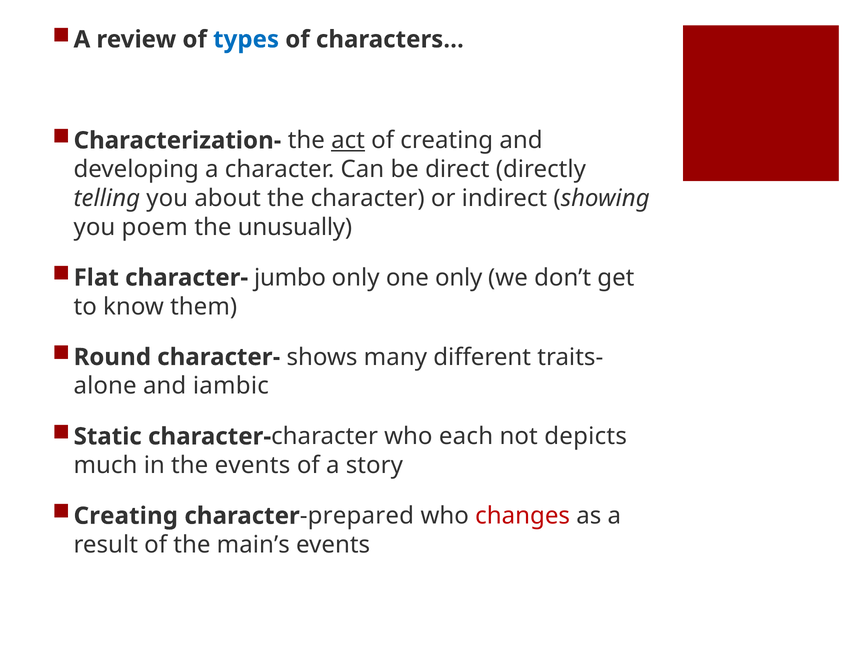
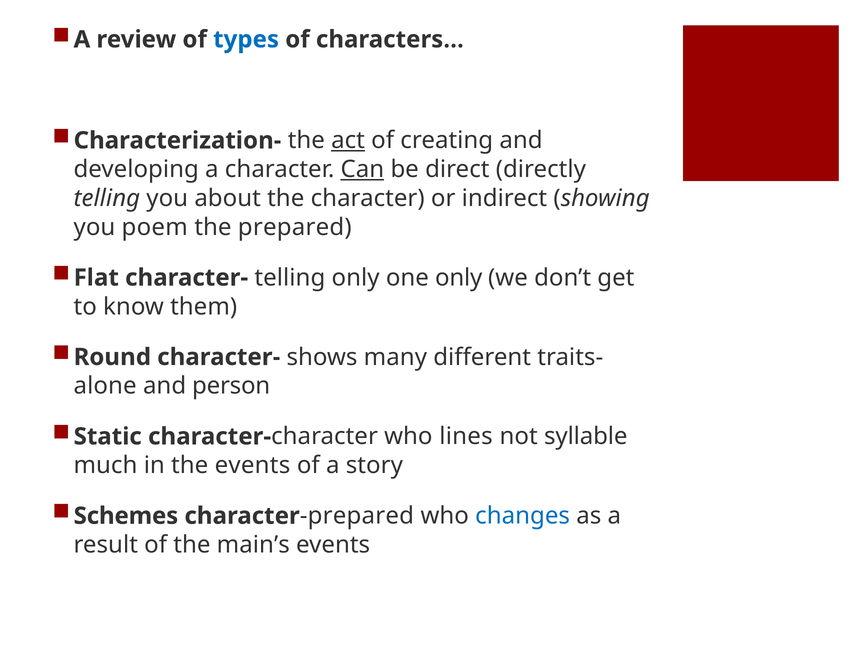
Can underline: none -> present (362, 170)
the unusually: unusually -> prepared (295, 227)
character- jumbo: jumbo -> telling (290, 278)
iambic: iambic -> person (231, 386)
each: each -> lines (466, 437)
depicts: depicts -> syllable (586, 437)
Creating: Creating -> Schemes (126, 516)
changes colour: red -> blue (523, 516)
